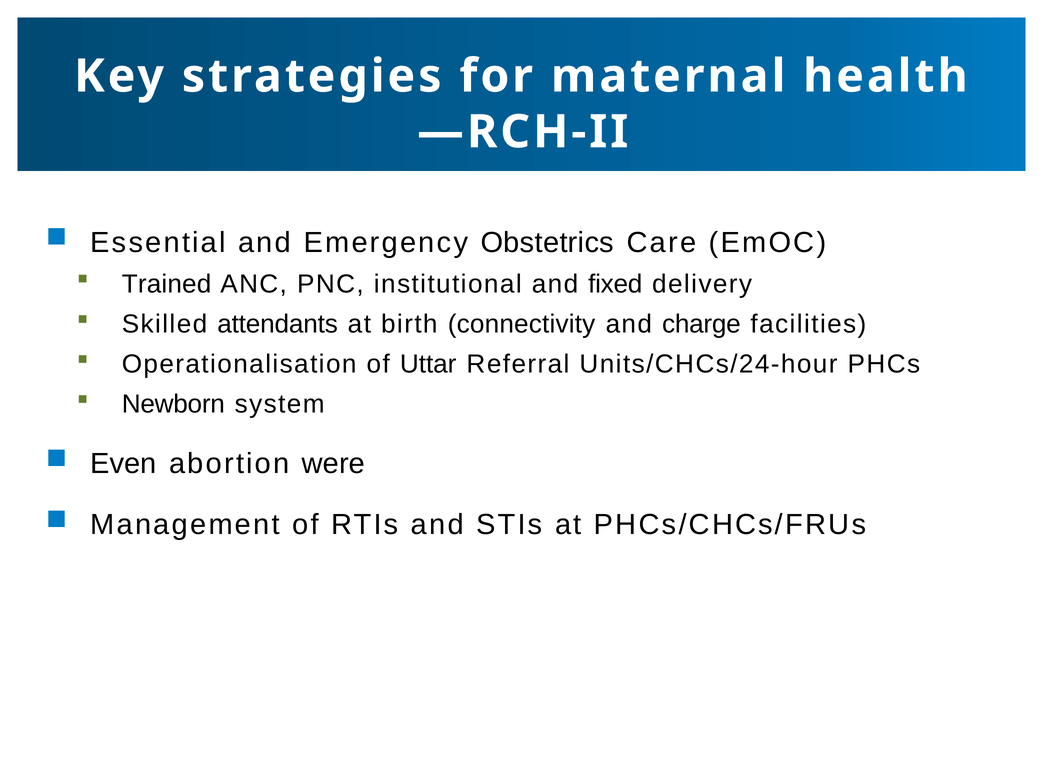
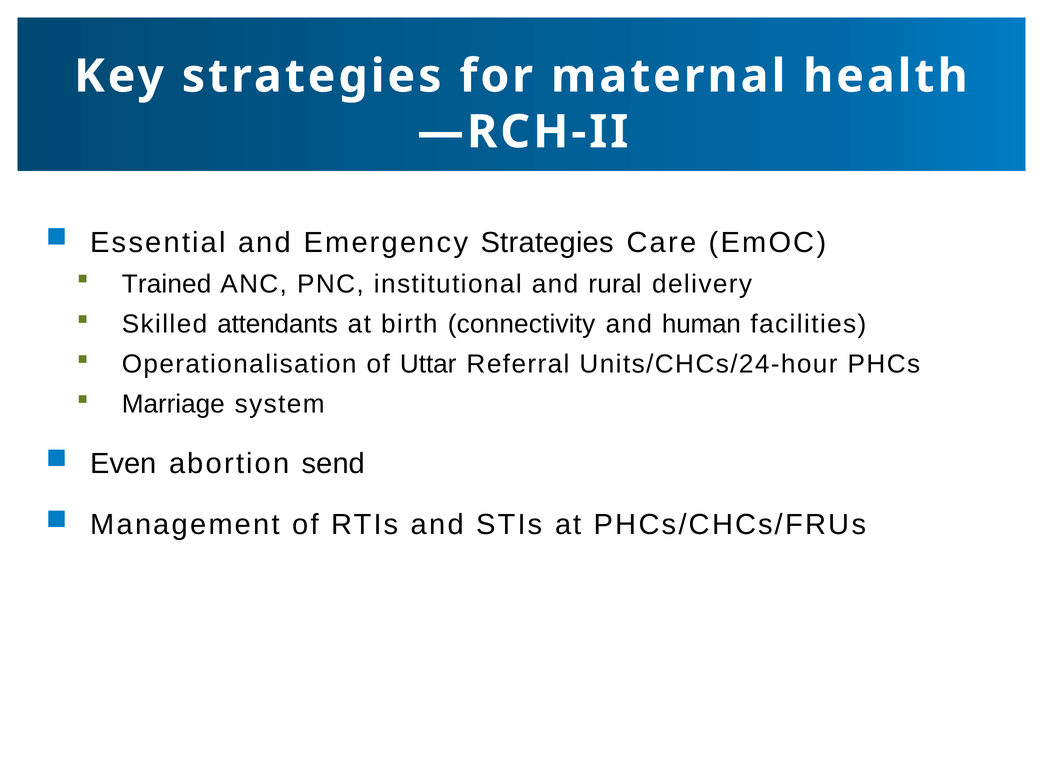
Emergency Obstetrics: Obstetrics -> Strategies (547, 243)
fixed: fixed -> rural (615, 284)
charge: charge -> human (701, 324)
Newborn: Newborn -> Marriage (173, 405)
were: were -> send (333, 464)
